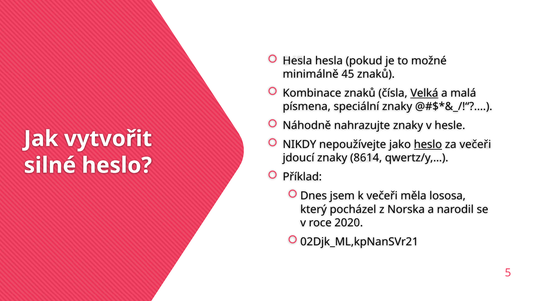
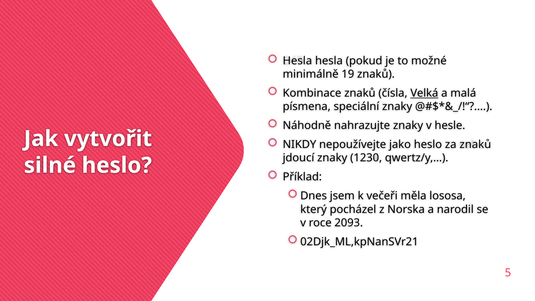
45: 45 -> 19 (348, 74)
heslo underline: present -> none (428, 145)
za večeři: večeři -> znaků (475, 145)
8614: 8614 -> 1230 (366, 158)
2020: 2020 -> 2093 (349, 223)
